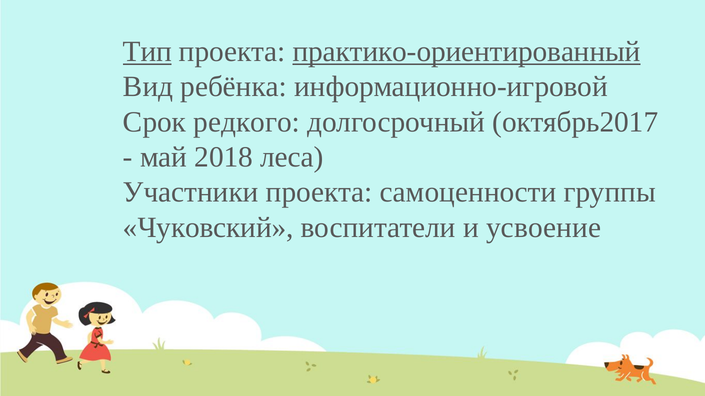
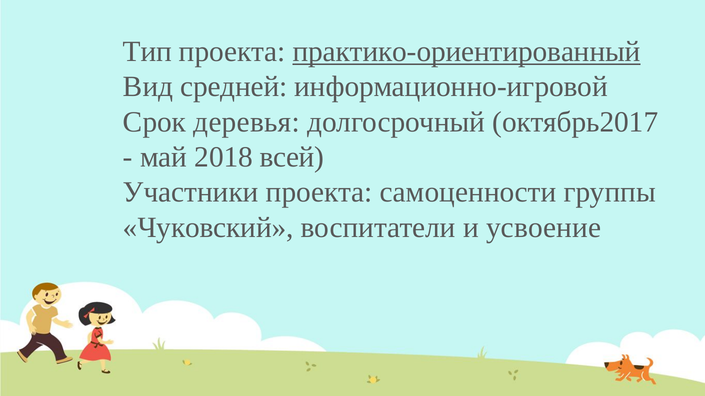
Тип underline: present -> none (147, 52)
ребёнка: ребёнка -> средней (234, 87)
редкого: редкого -> деревья (247, 122)
леса: леса -> всей (292, 157)
